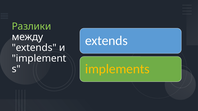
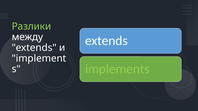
implements colour: yellow -> light green (117, 69)
